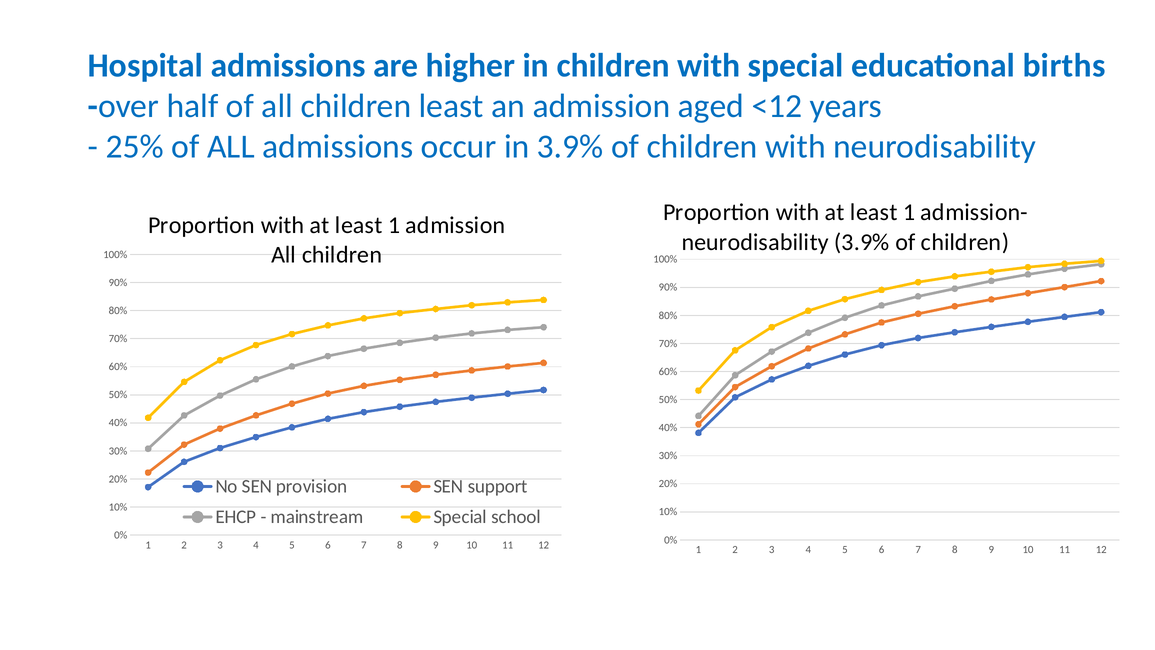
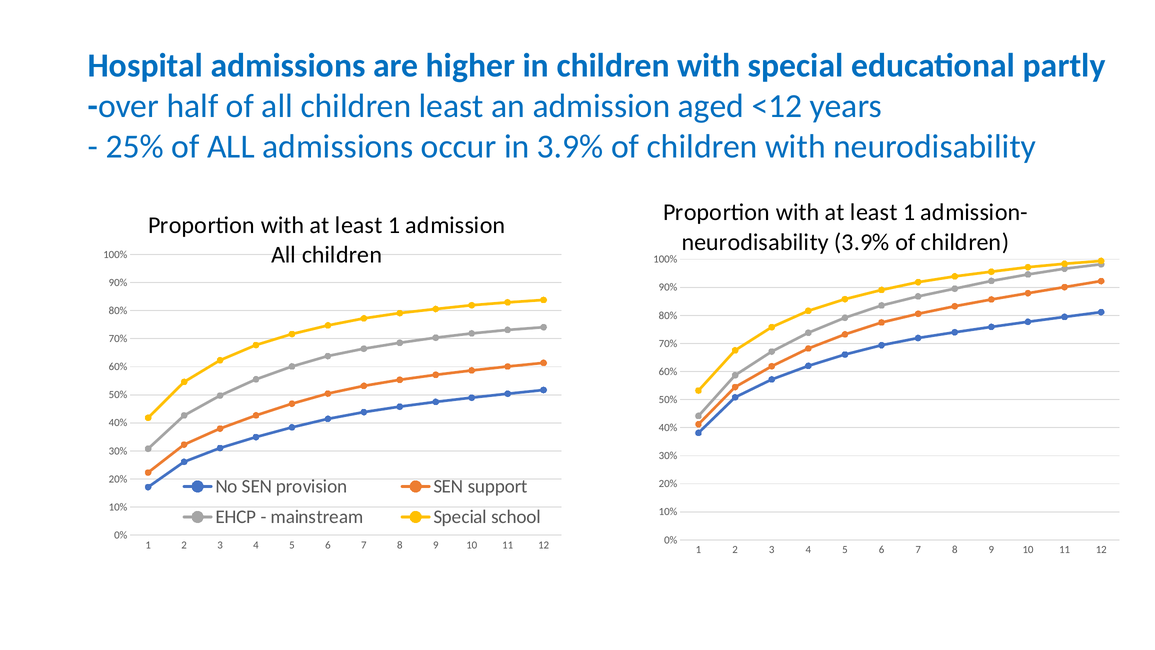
births: births -> partly (1064, 65)
